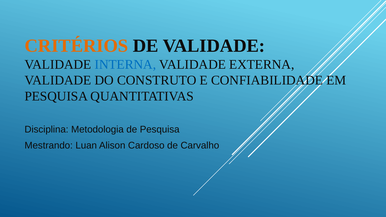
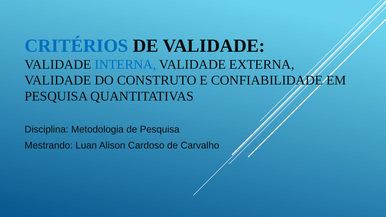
CRITÉRIOS colour: orange -> blue (76, 46)
